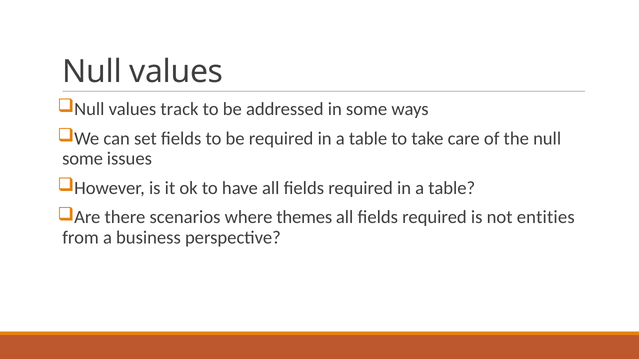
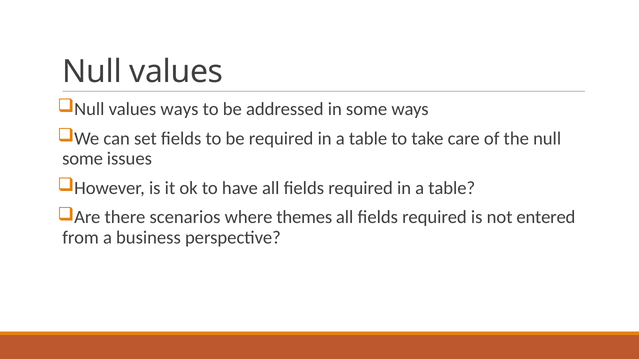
values track: track -> ways (179, 109)
entities: entities -> entered (546, 218)
